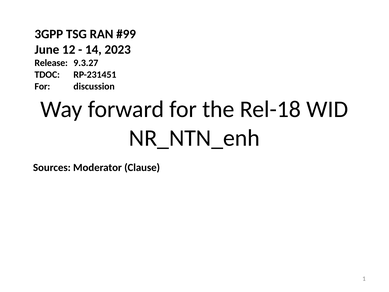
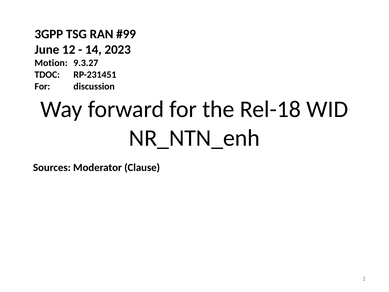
Release: Release -> Motion (51, 63)
